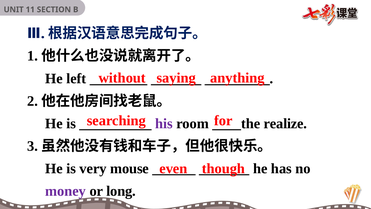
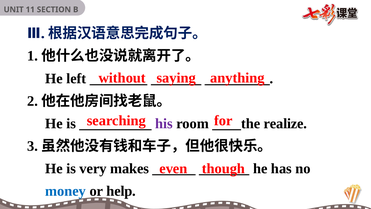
mouse: mouse -> makes (130, 168)
money colour: purple -> blue (66, 191)
long: long -> help (121, 191)
